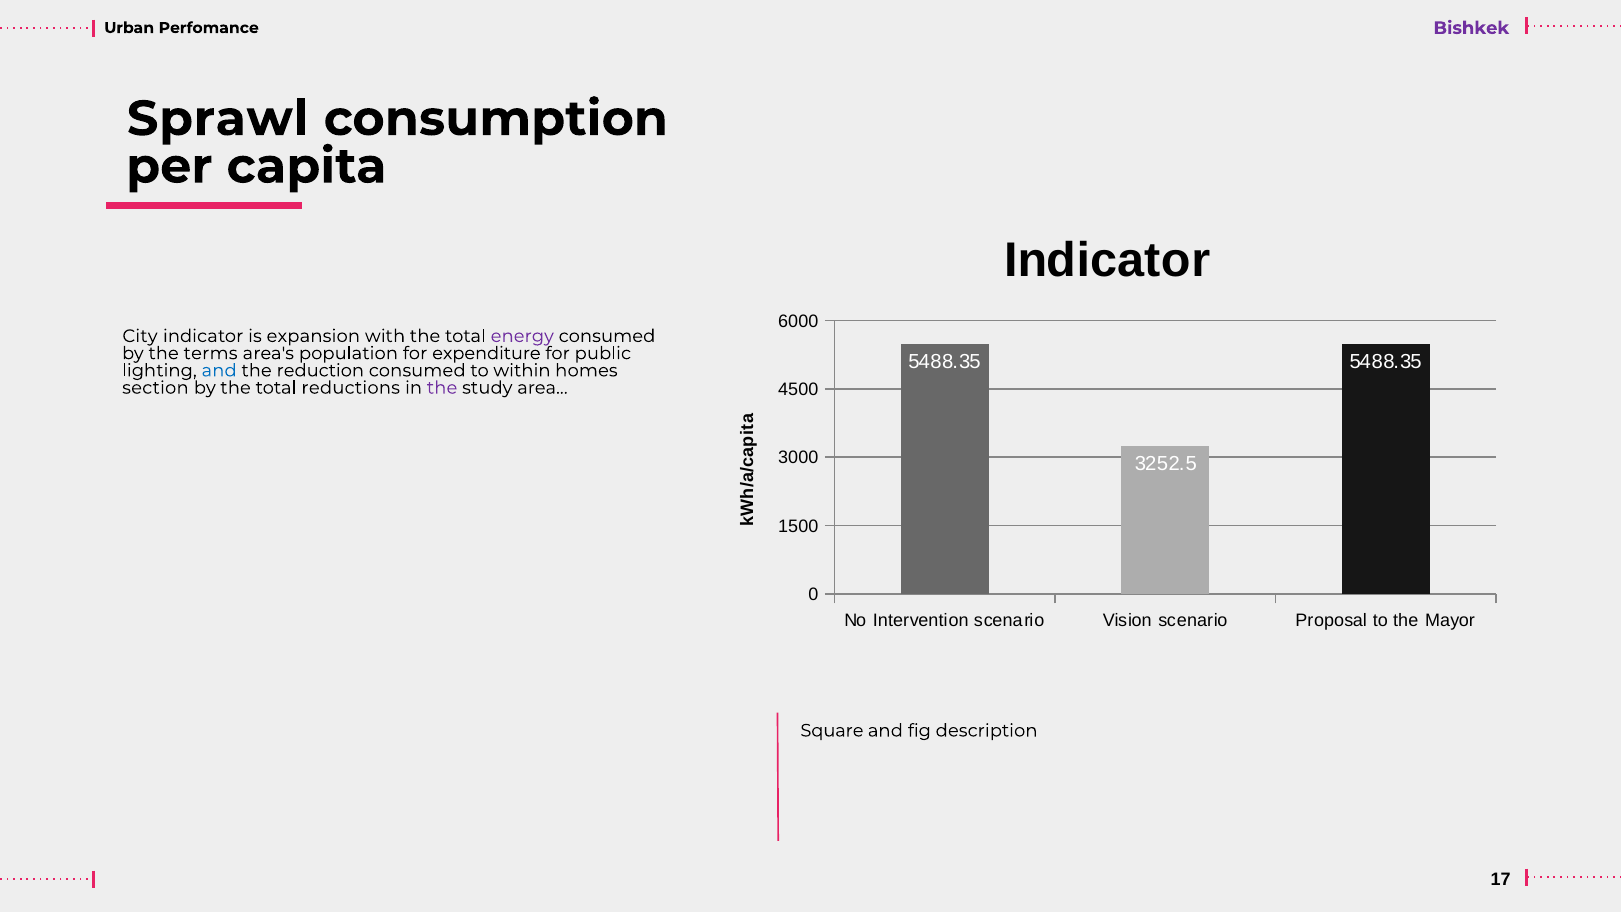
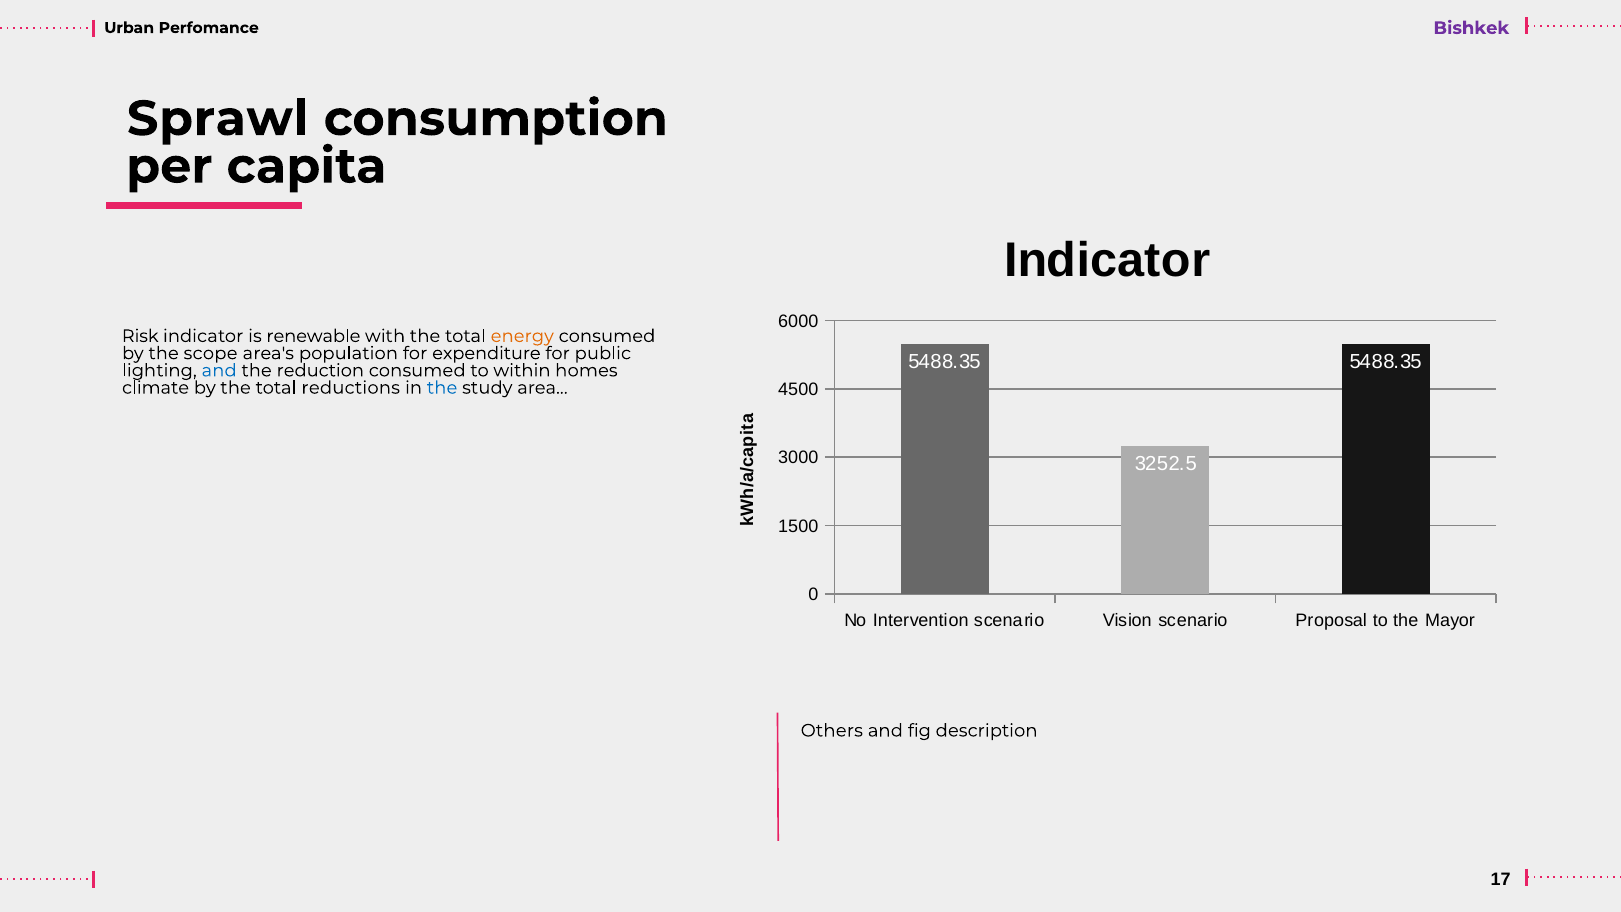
City: City -> Risk (140, 336)
expansion: expansion -> renewable (313, 336)
energy colour: purple -> orange (522, 336)
terms: terms -> scope (211, 353)
section: section -> climate (156, 388)
the colour: purple -> blue (442, 388)
Square: Square -> Others (832, 730)
